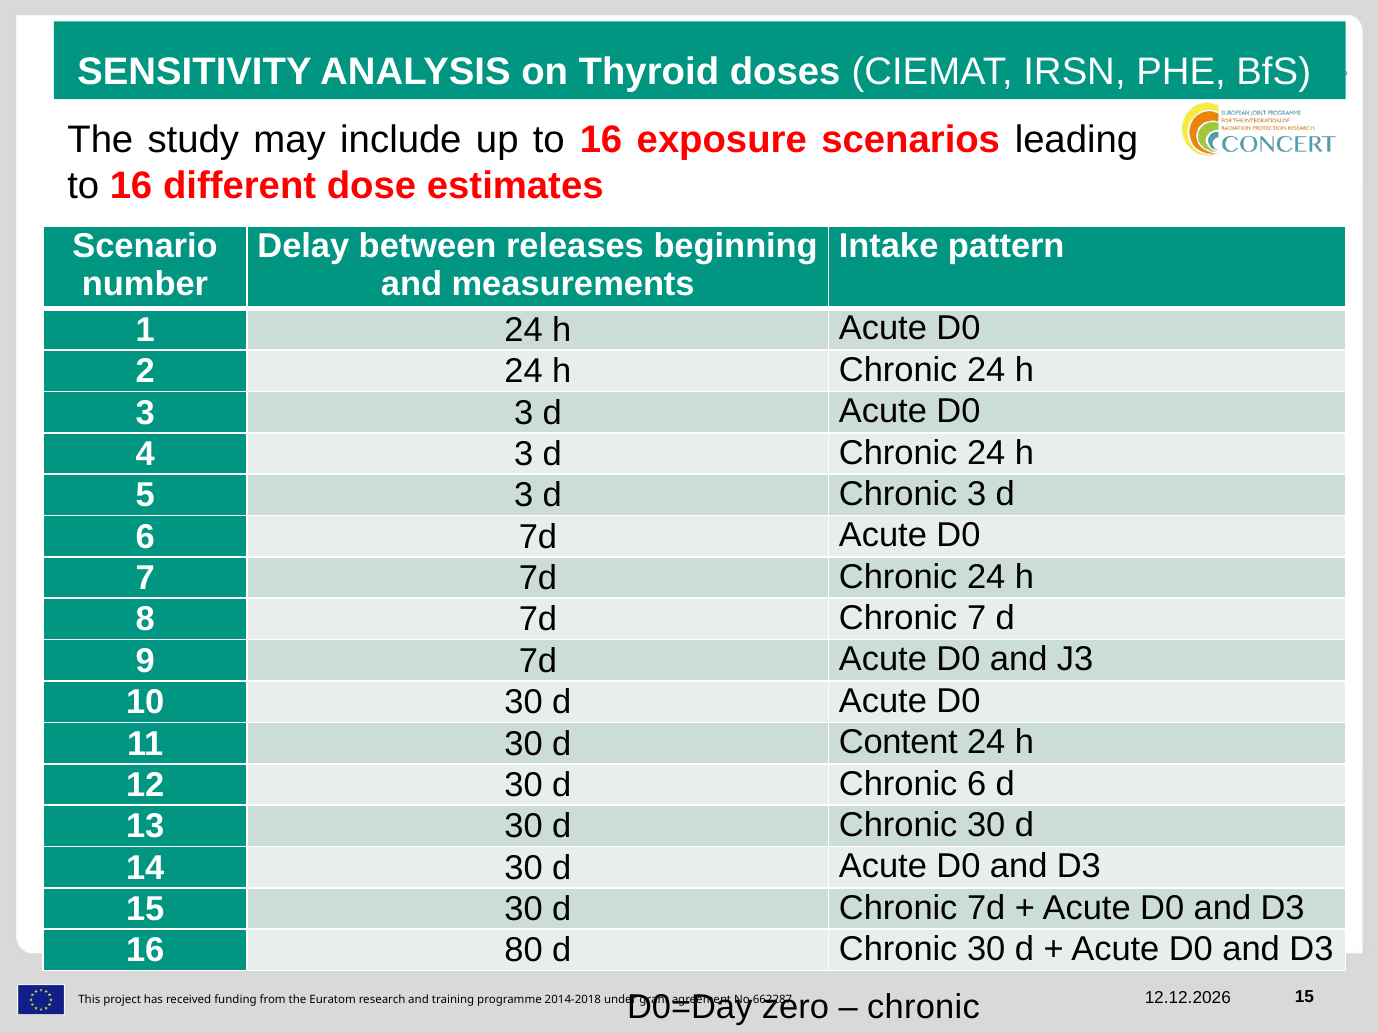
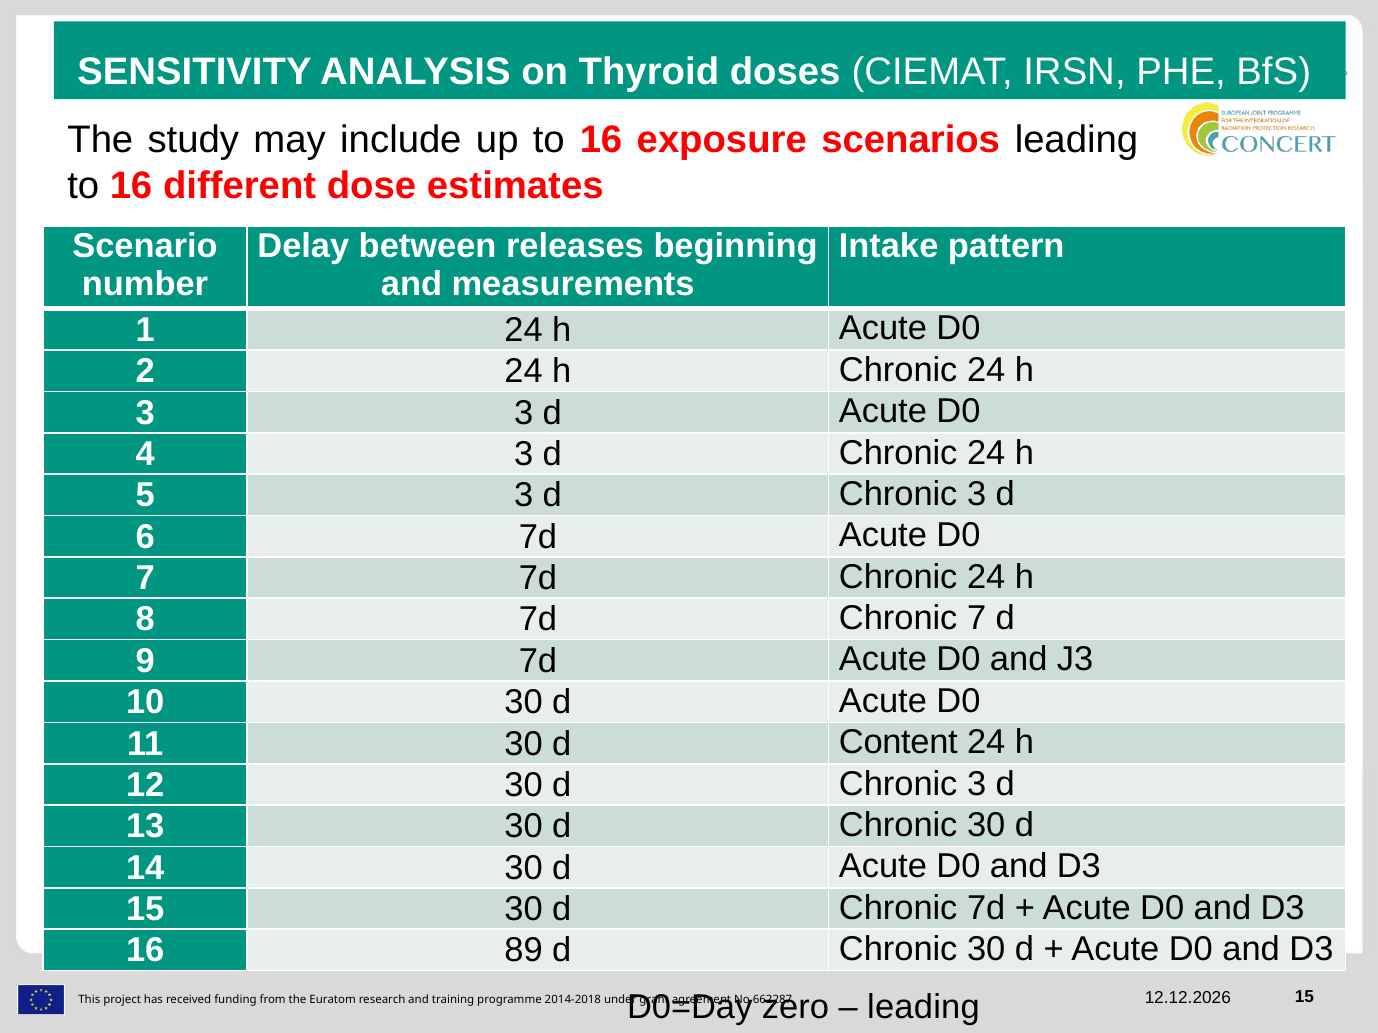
30 d Chronic 6: 6 -> 3 (977, 784)
80: 80 -> 89 (524, 951)
chronic: chronic -> leading (923, 1008)
